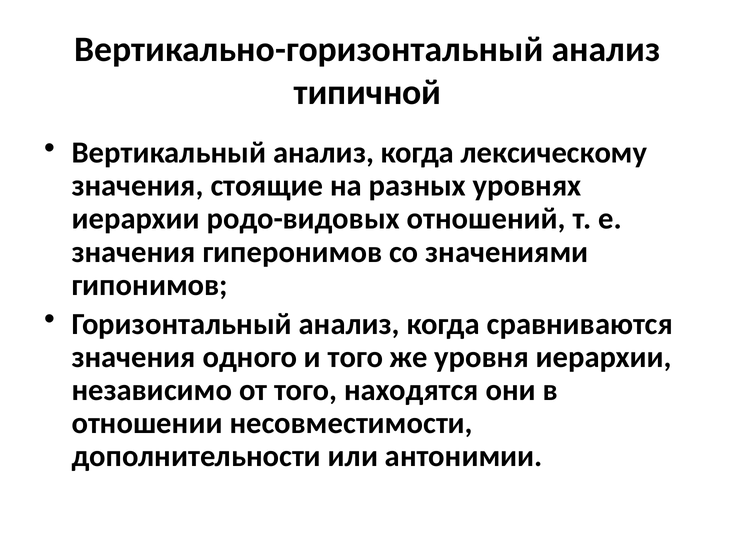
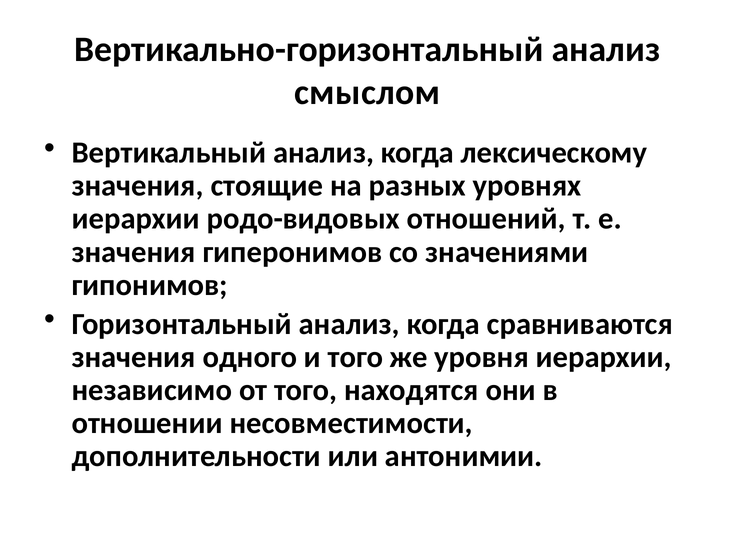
типичной: типичной -> смыслом (367, 93)
